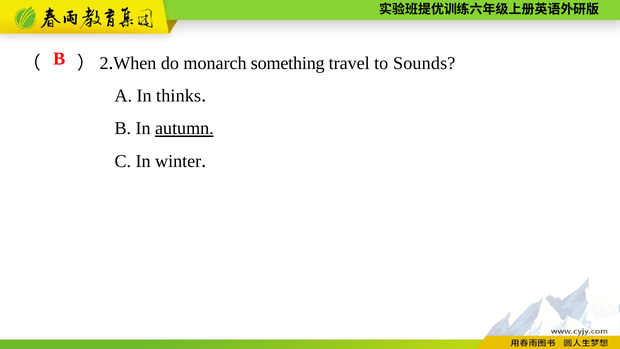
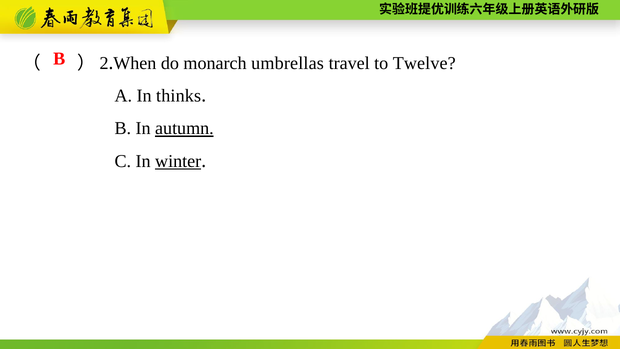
something: something -> umbrellas (288, 63)
Sounds: Sounds -> Twelve (424, 63)
winter underline: none -> present (178, 161)
